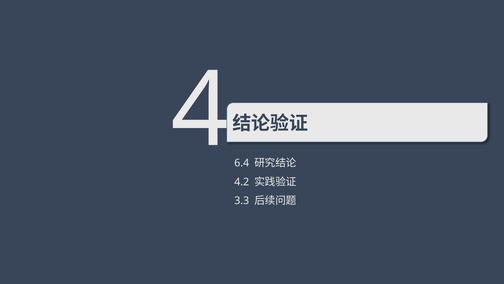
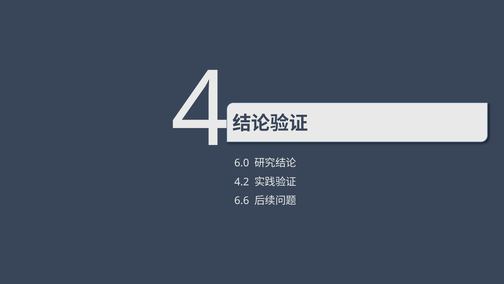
6.4: 6.4 -> 6.0 (242, 163)
3.3: 3.3 -> 6.6 (242, 200)
